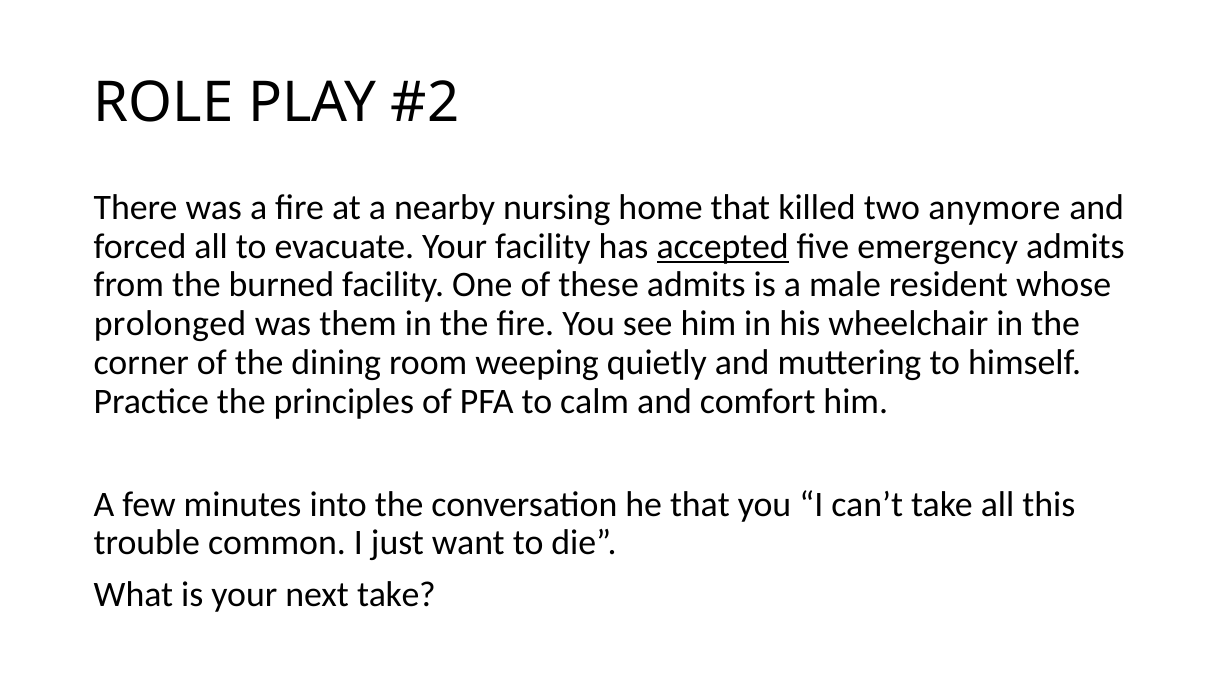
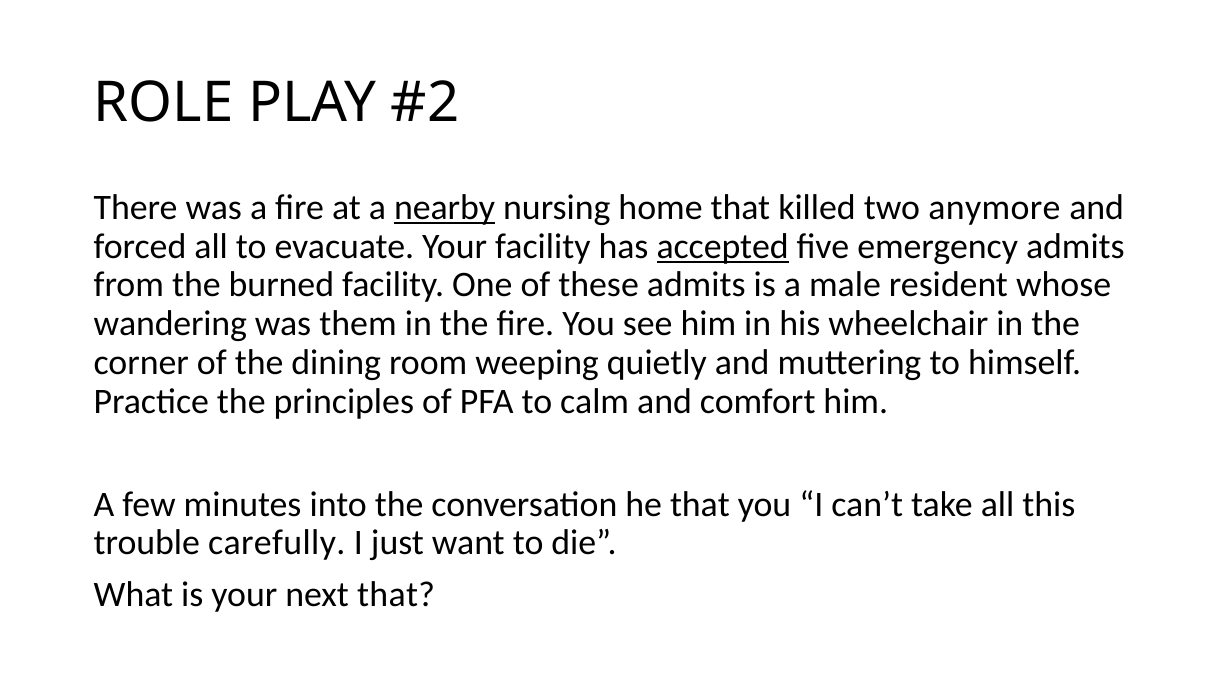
nearby underline: none -> present (445, 208)
prolonged: prolonged -> wandering (170, 324)
common: common -> carefully (277, 543)
next take: take -> that (396, 595)
